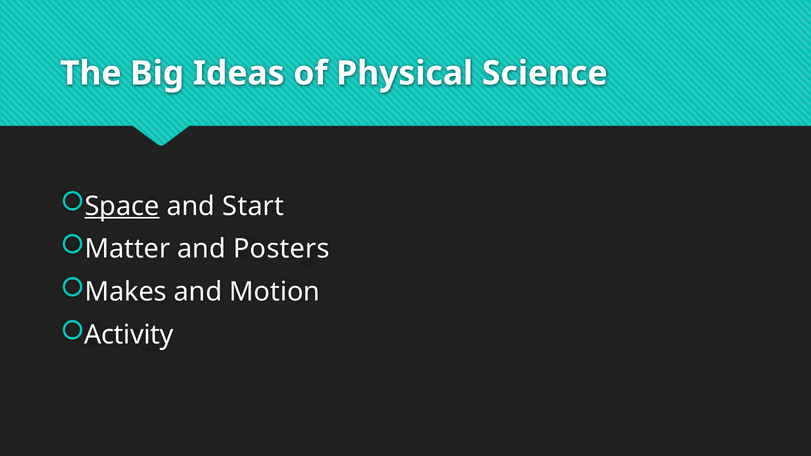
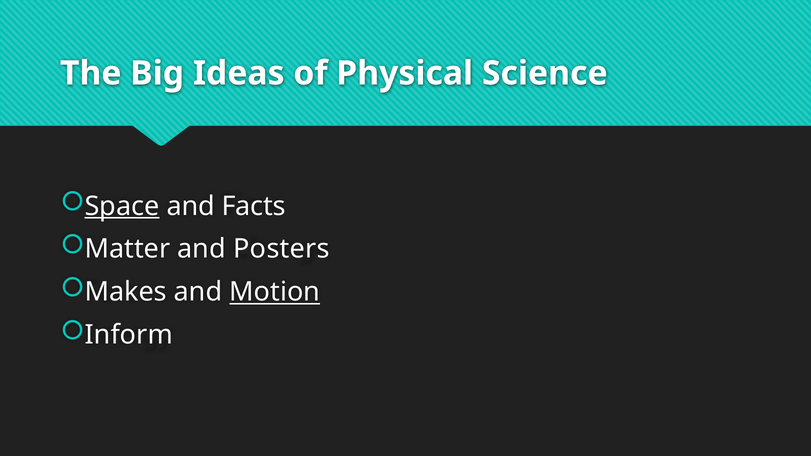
Start: Start -> Facts (254, 206)
Motion underline: none -> present (275, 292)
Activity: Activity -> Inform (129, 335)
